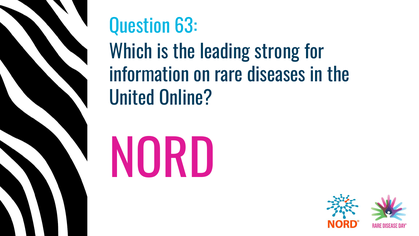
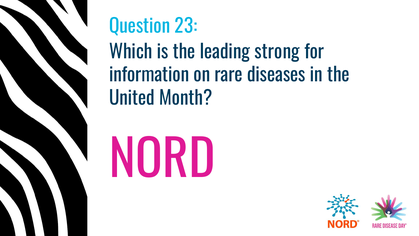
63: 63 -> 23 (186, 26)
Online: Online -> Month (186, 98)
